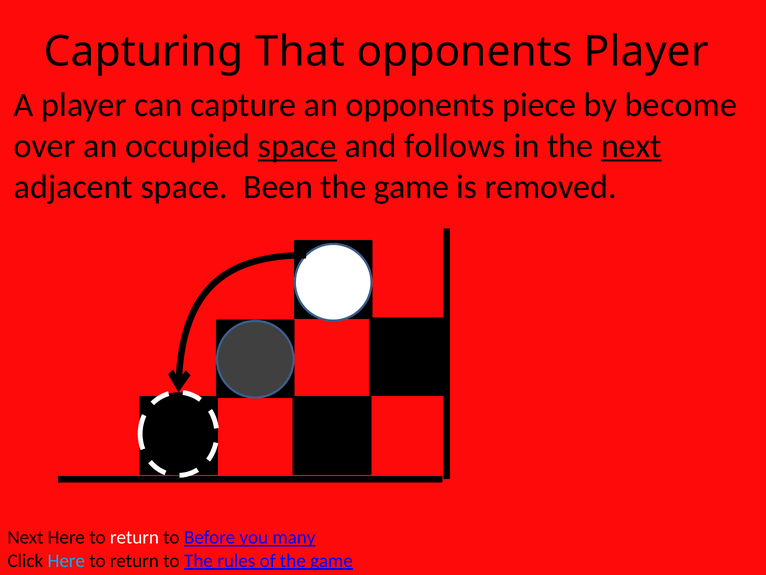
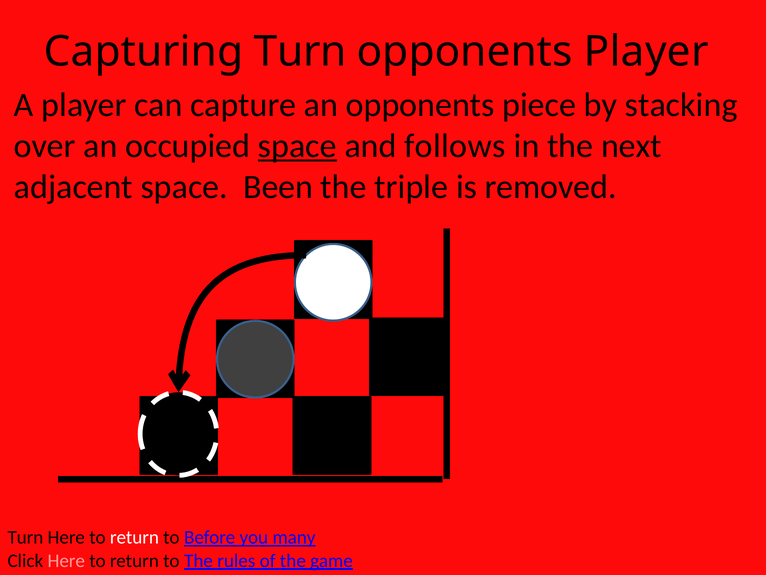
Capturing That: That -> Turn (300, 51)
become: become -> stacking (681, 105)
next underline: present -> none (631, 146)
game: game -> triple (411, 187)
Next: Next -> Turn (25, 537)
Here colour: light blue -> pink (66, 560)
